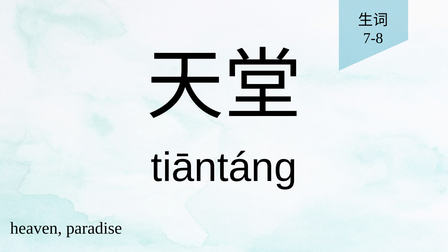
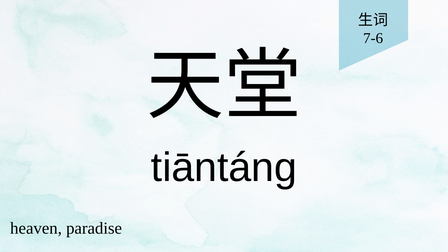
7-8: 7-8 -> 7-6 (373, 38)
